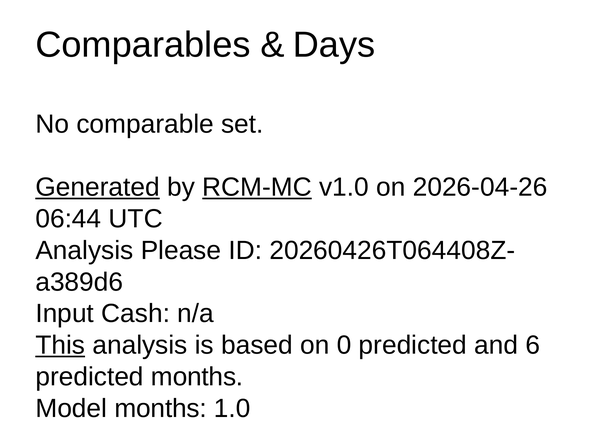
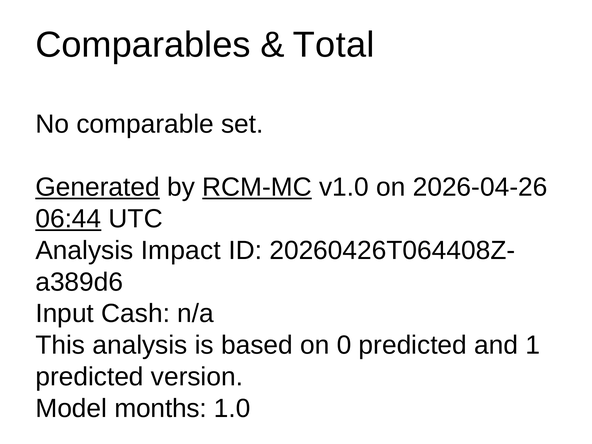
Days: Days -> Total (334, 45)
06:44 underline: none -> present (68, 219)
Please: Please -> Impact (181, 250)
This underline: present -> none (60, 345)
6: 6 -> 1 (533, 345)
predicted months: months -> version (197, 377)
